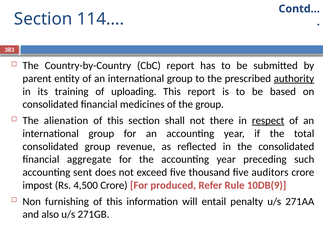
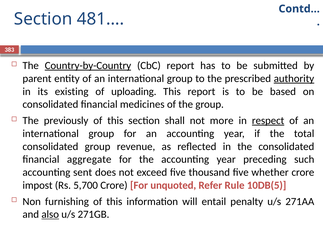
114…: 114… -> 481… (101, 19)
Country-by-Country underline: none -> present (88, 65)
training: training -> existing (72, 91)
alienation: alienation -> previously (66, 120)
there: there -> more (222, 120)
auditors: auditors -> whether (270, 172)
4,500: 4,500 -> 5,700 (86, 185)
produced: produced -> unquoted (173, 185)
10DB(9: 10DB(9 -> 10DB(5 (267, 185)
also underline: none -> present (50, 214)
